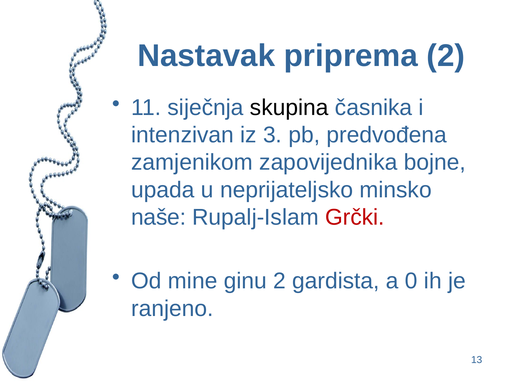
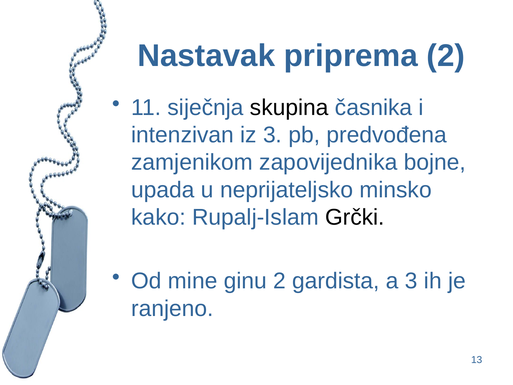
naše: naše -> kako (159, 217)
Grčki colour: red -> black (355, 217)
a 0: 0 -> 3 (411, 281)
